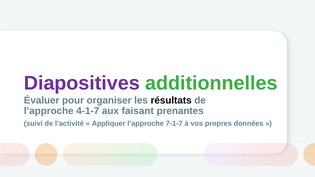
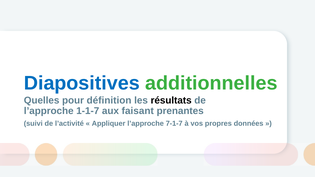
Diapositives colour: purple -> blue (82, 83)
Évaluer: Évaluer -> Quelles (42, 100)
organiser: organiser -> définition (109, 100)
4-1-7: 4-1-7 -> 1-1-7 (88, 111)
